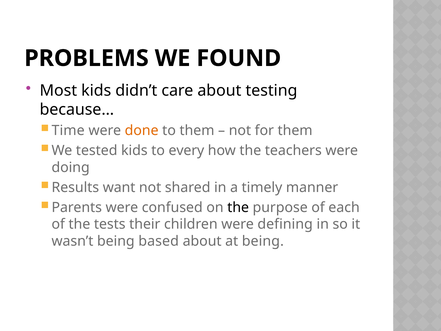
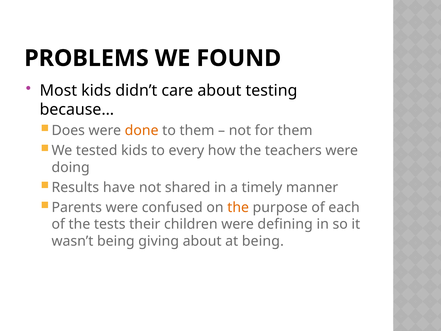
Time: Time -> Does (68, 130)
want: want -> have (119, 187)
the colour: black -> orange (238, 207)
based: based -> giving (159, 241)
